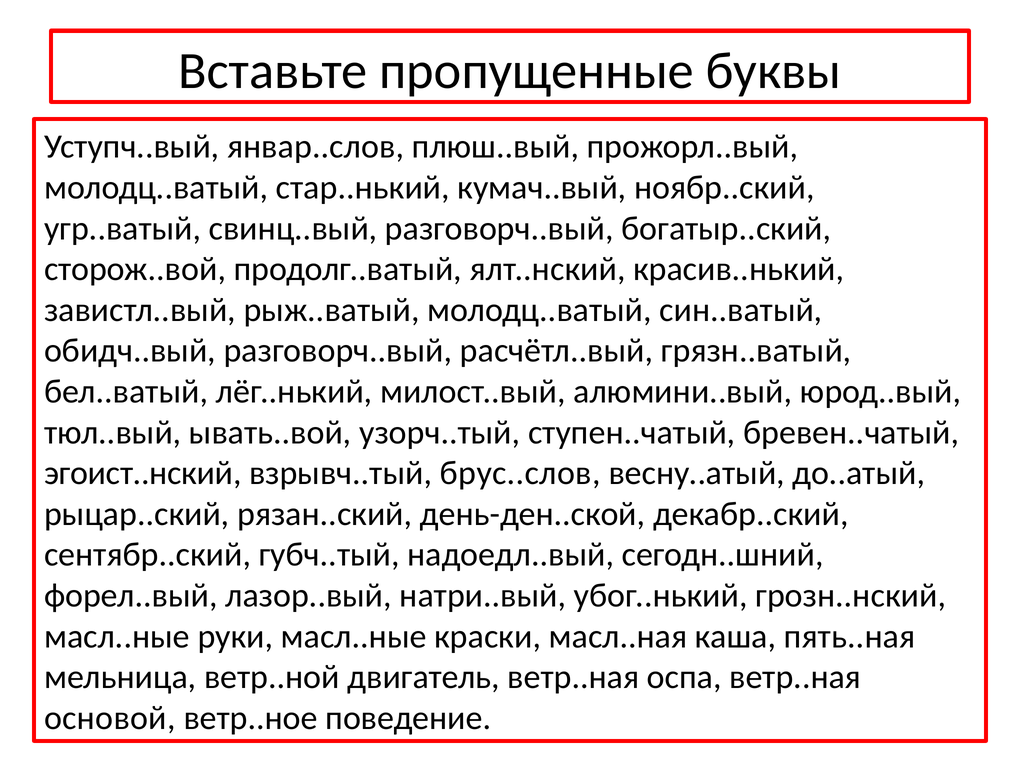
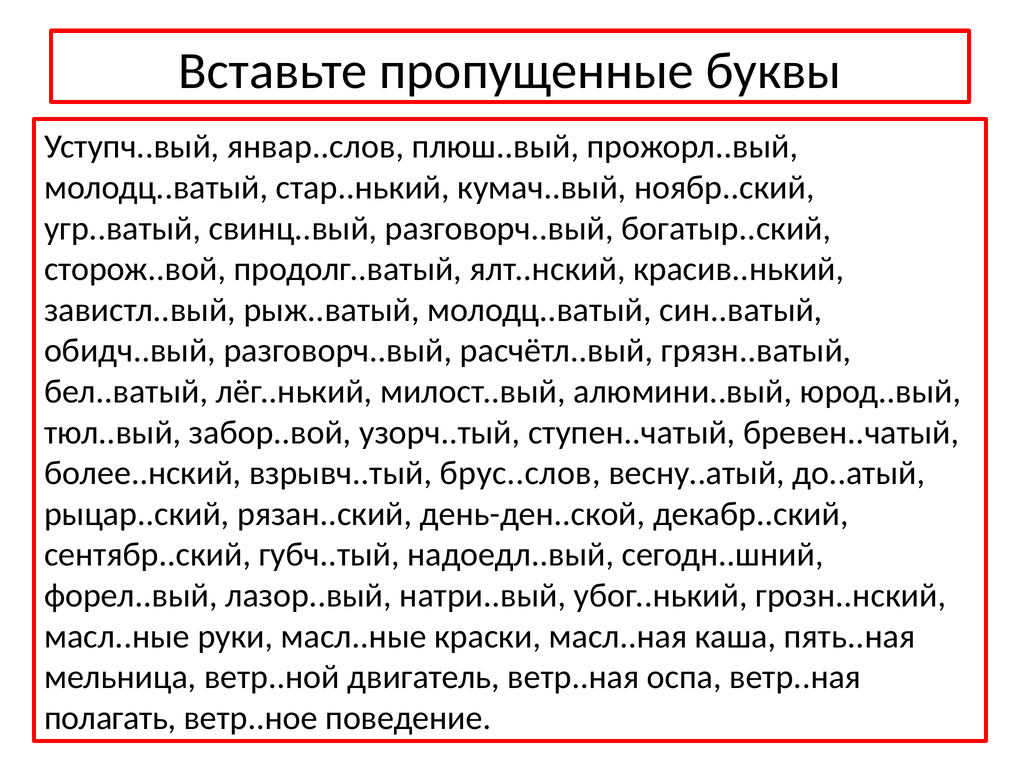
ывать..вой: ывать..вой -> забор..вой (270, 432)
эгоист..нский: эгоист..нский -> более..нский (143, 473)
основой: основой -> полагать (110, 718)
